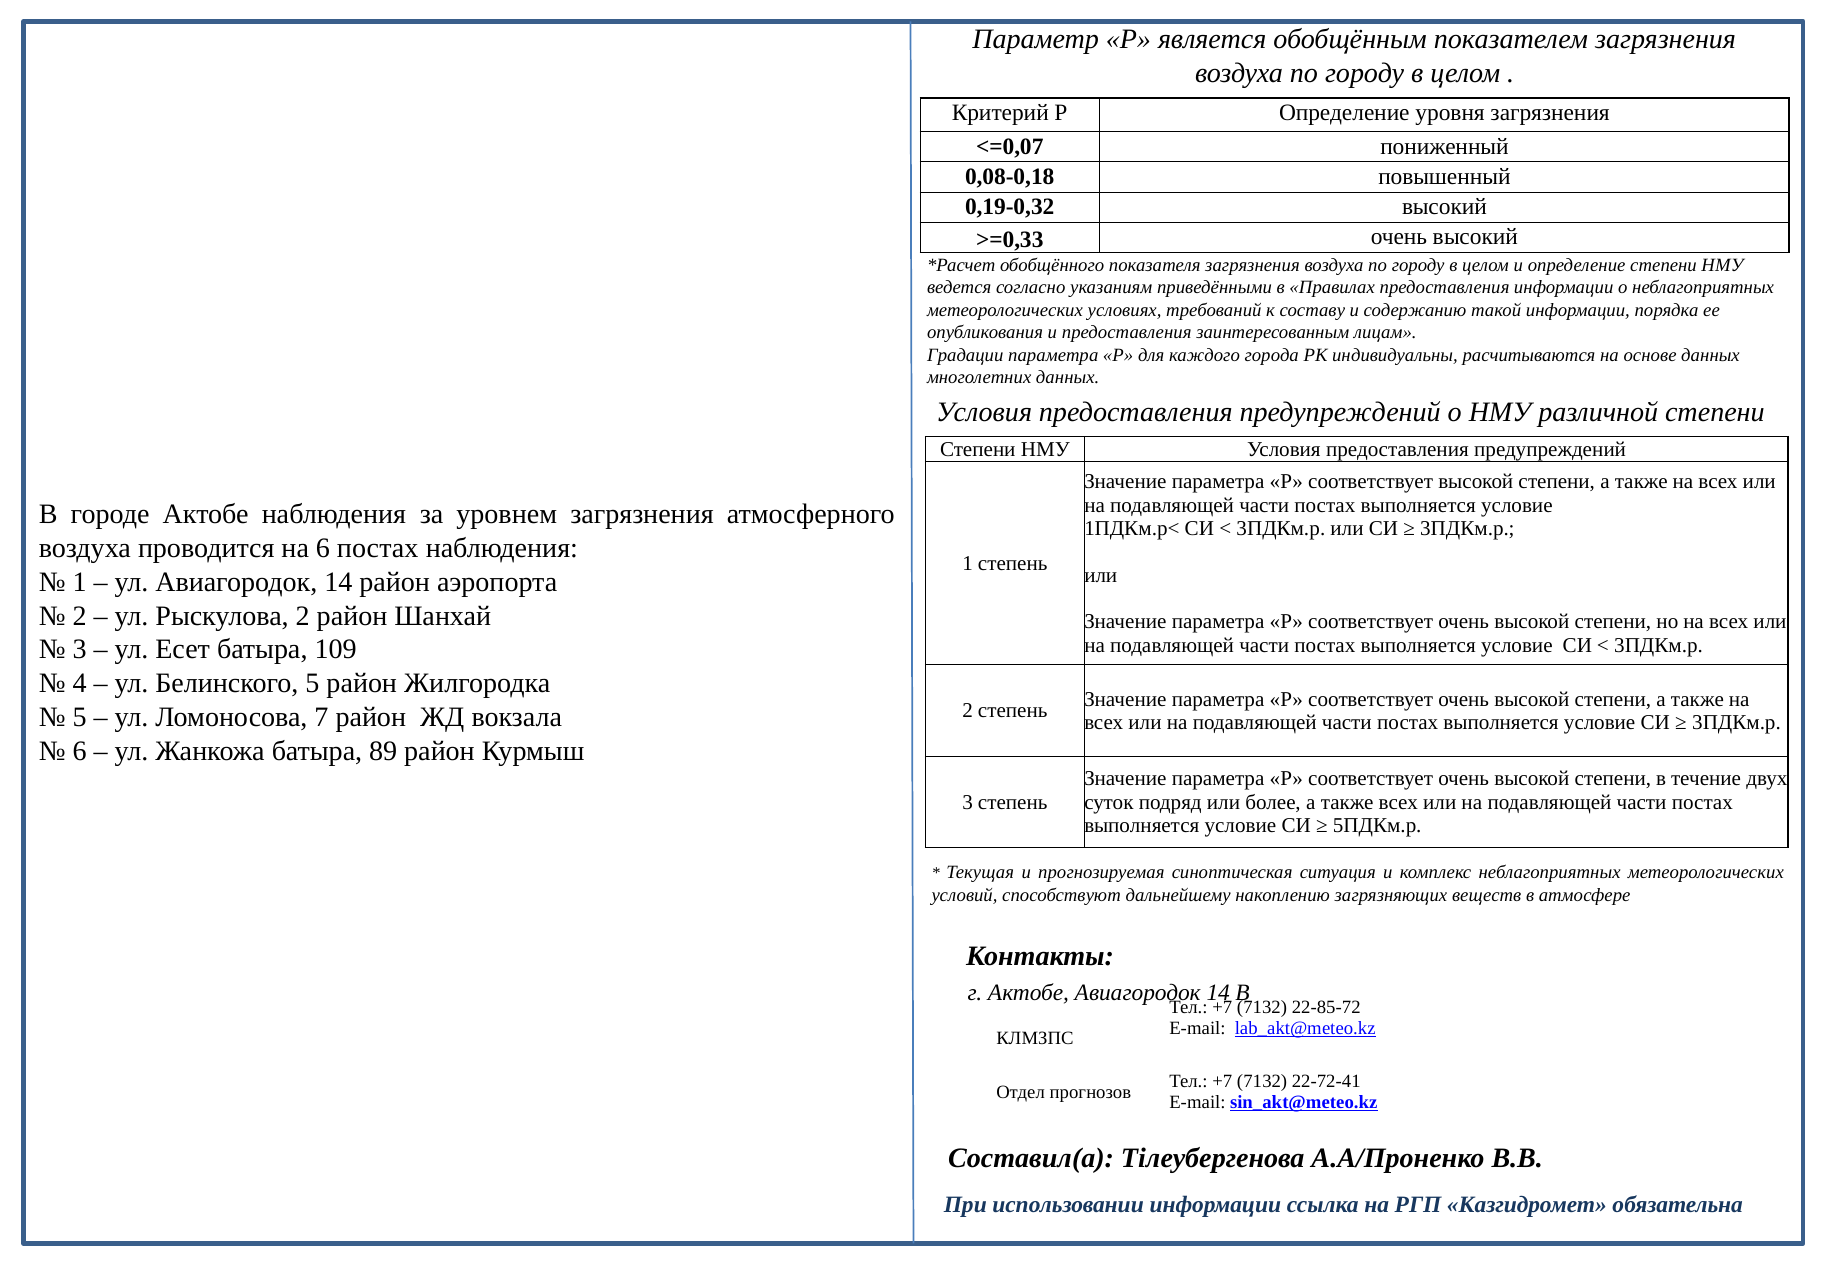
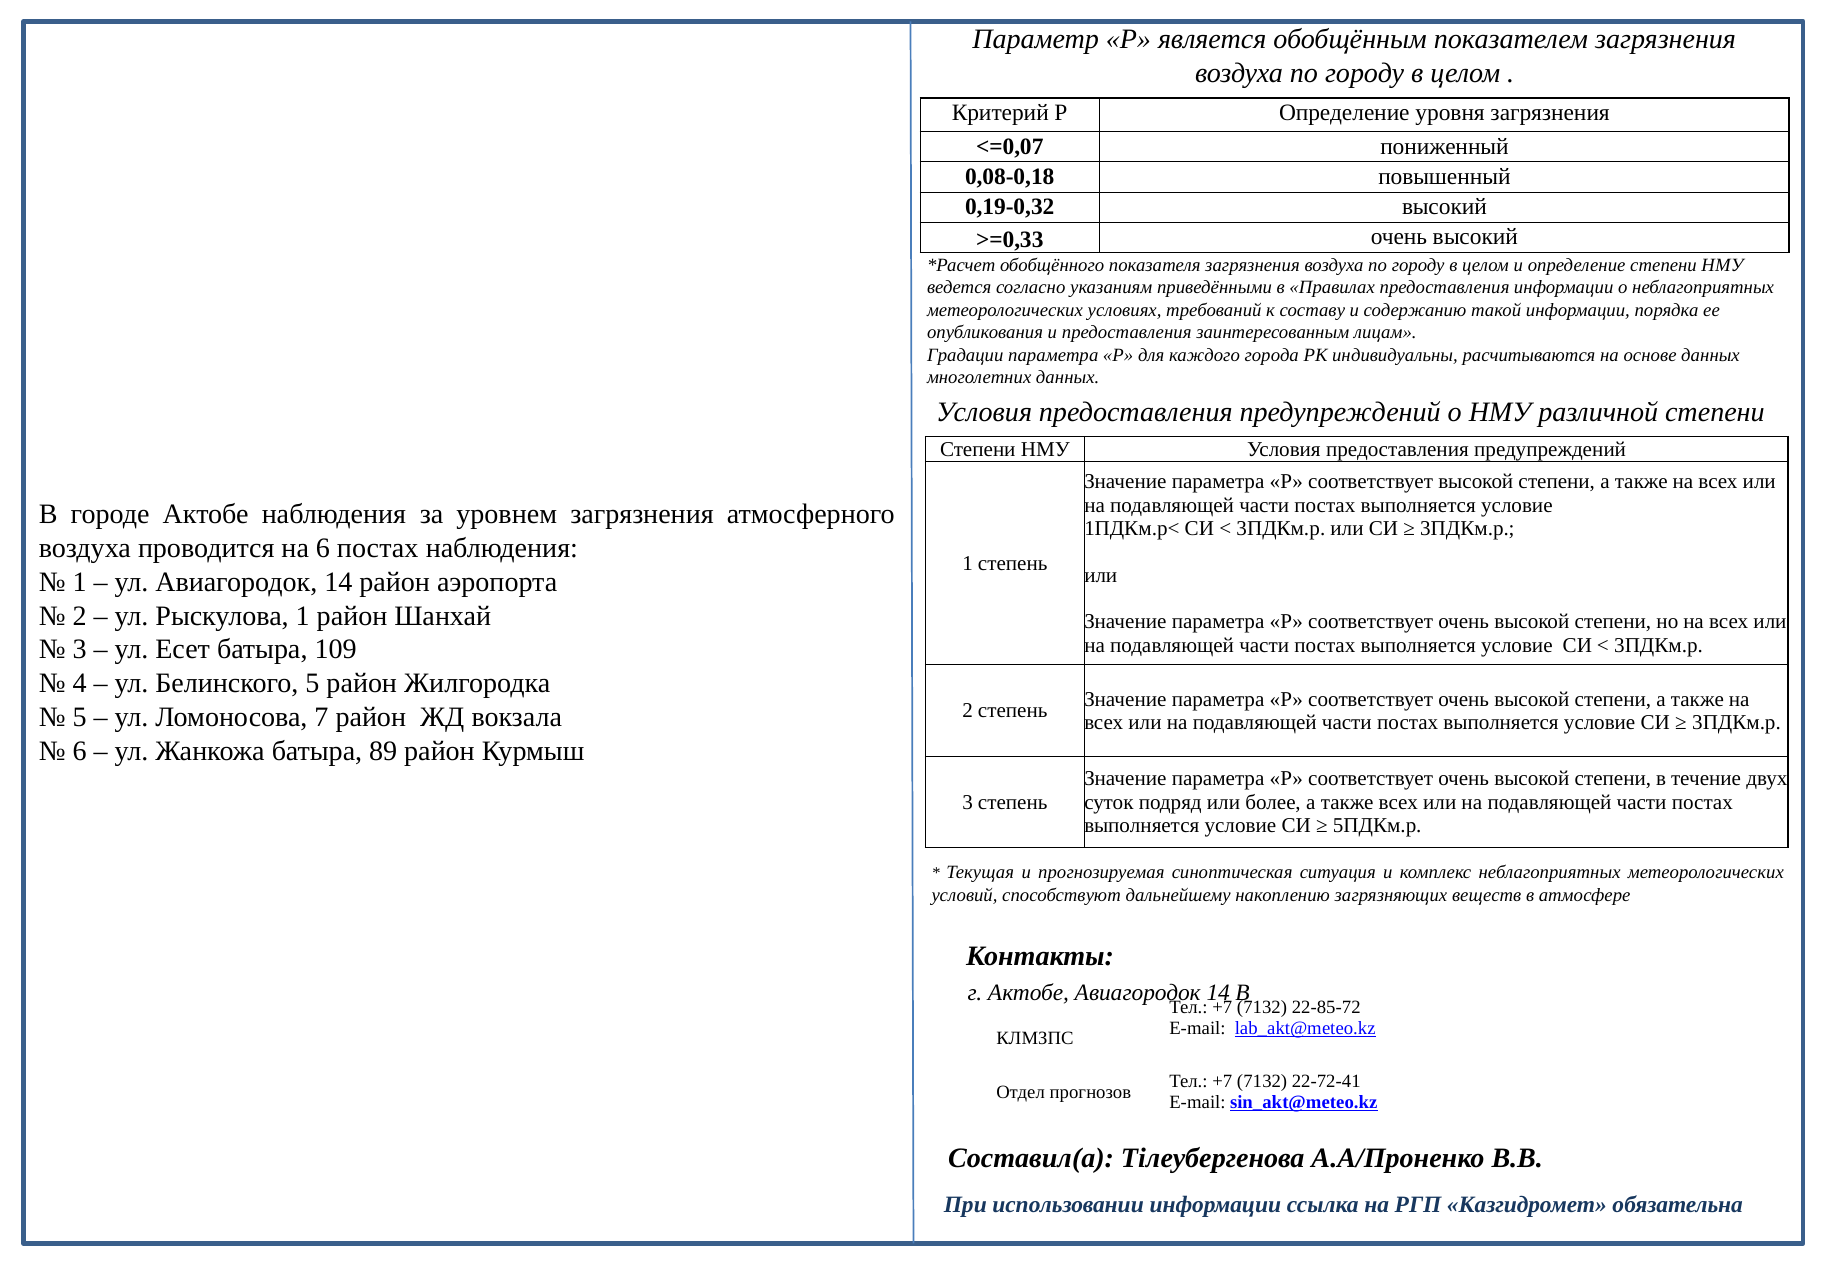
Рыскулова 2: 2 -> 1 (303, 616)
